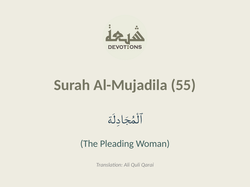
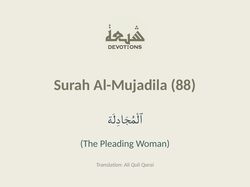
55: 55 -> 88 (183, 85)
